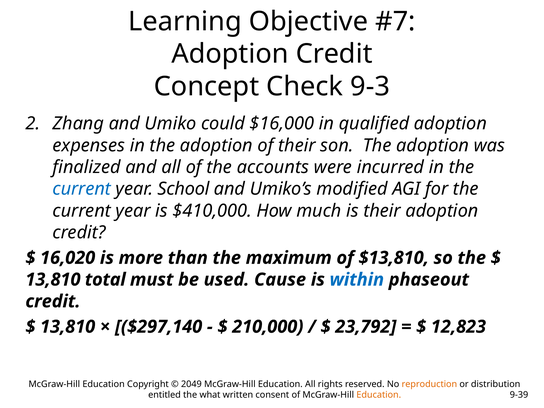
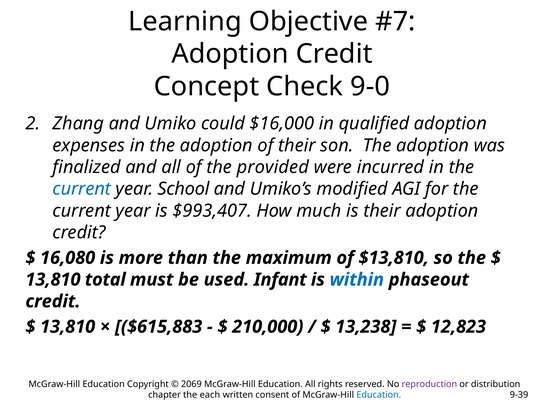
9-3: 9-3 -> 9-0 (370, 87)
accounts: accounts -> provided (273, 167)
$410,000: $410,000 -> $993,407 (212, 211)
16,020: 16,020 -> 16,080 (68, 258)
Cause: Cause -> Infant (280, 280)
$297,140: $297,140 -> $615,883 (159, 327)
23,792: 23,792 -> 13,238 (366, 327)
2049: 2049 -> 2069 (191, 384)
reproduction colour: orange -> purple (429, 384)
entitled: entitled -> chapter (165, 395)
what: what -> each (210, 395)
Education colour: orange -> blue (379, 395)
